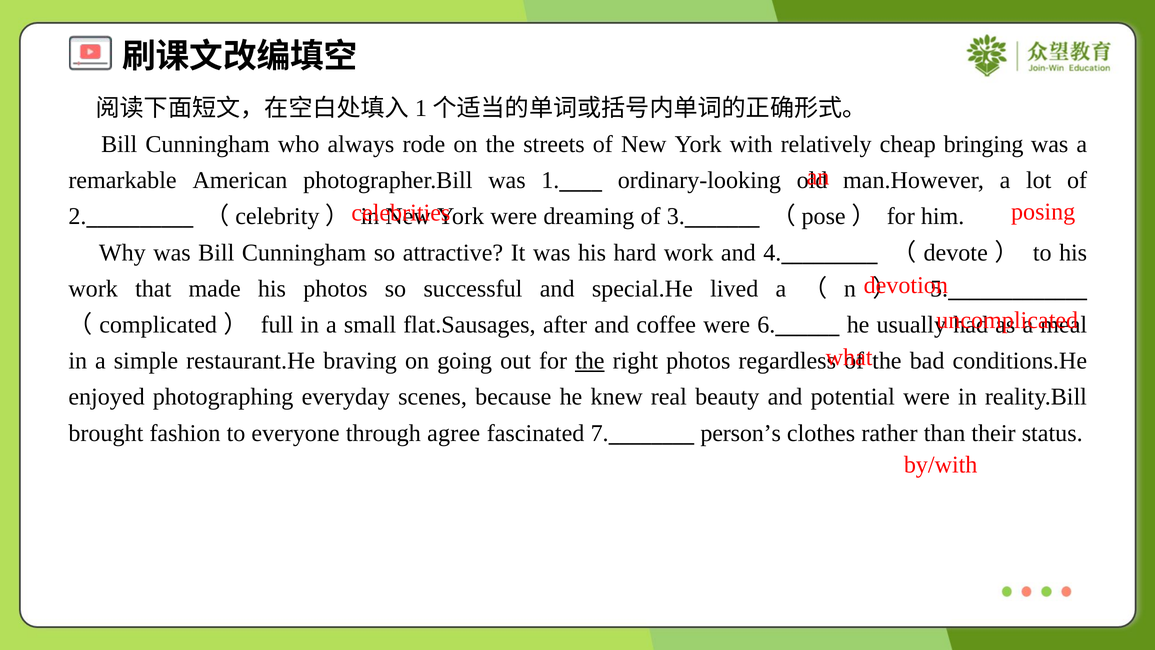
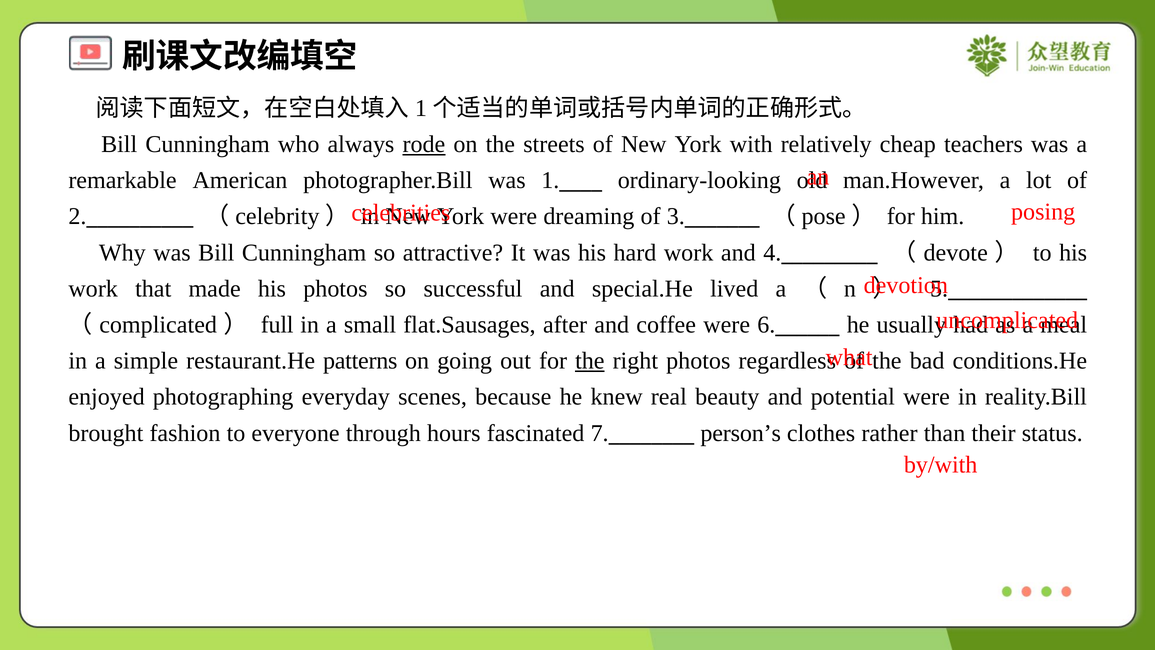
rode underline: none -> present (424, 144)
bringing: bringing -> teachers (983, 144)
braving: braving -> patterns (360, 361)
agree: agree -> hours (454, 433)
